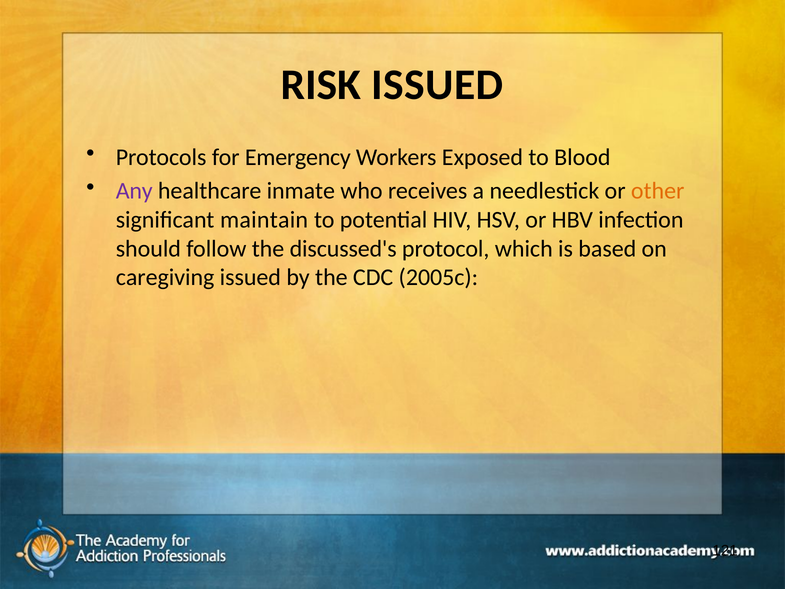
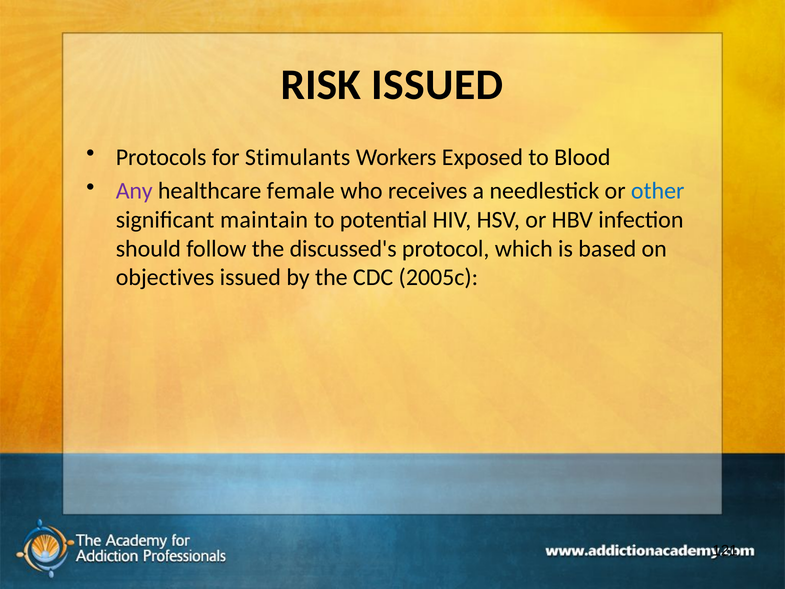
Emergency: Emergency -> Stimulants (298, 157)
inmate: inmate -> female (301, 191)
other colour: orange -> blue (658, 191)
caregiving: caregiving -> objectives (165, 277)
